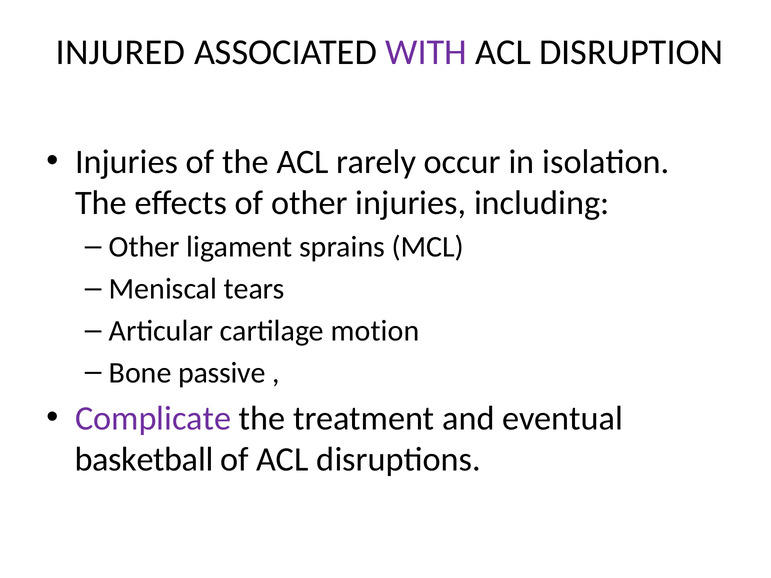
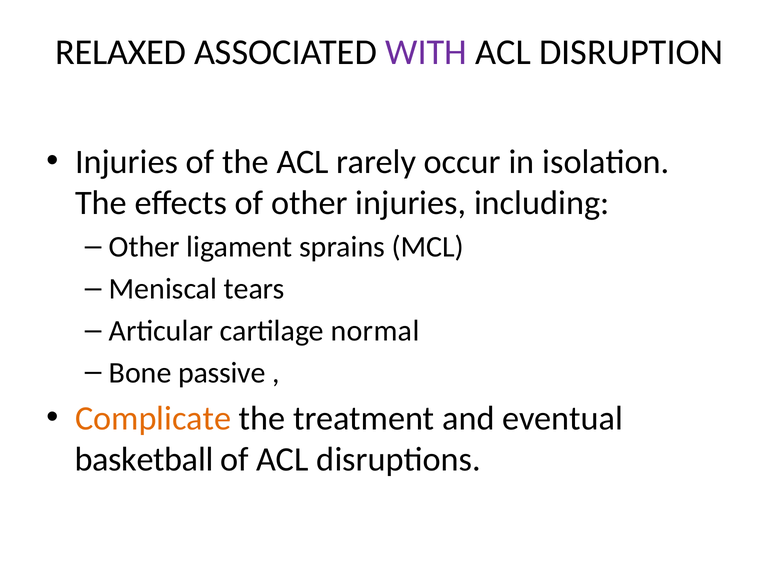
INJURED: INJURED -> RELAXED (121, 52)
motion: motion -> normal (375, 331)
Complicate colour: purple -> orange (153, 419)
